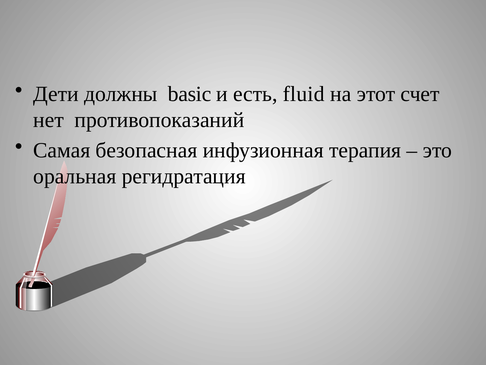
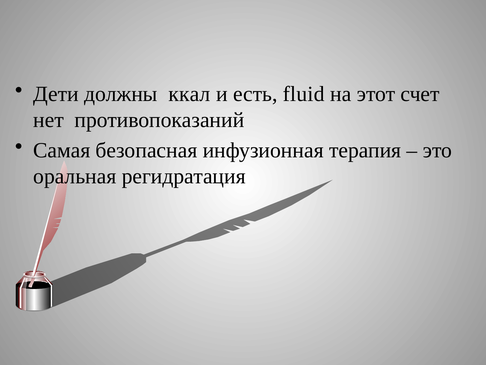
basic: basic -> ккал (189, 94)
